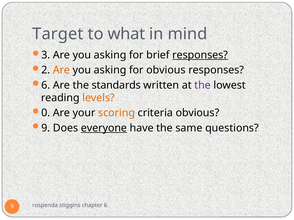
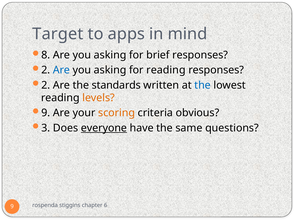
what: what -> apps (126, 34)
3: 3 -> 8 (46, 55)
responses underline: present -> none (200, 55)
Are colour: orange -> blue (61, 70)
for obvious: obvious -> reading (166, 70)
6: 6 -> 2 (46, 85)
the colour: purple -> blue (203, 85)
0: 0 -> 9 (46, 113)
9: 9 -> 3 (46, 128)
